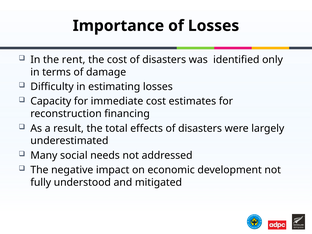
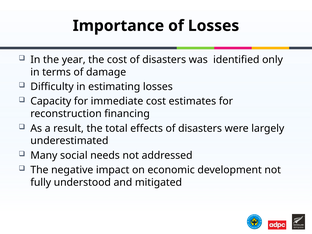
rent: rent -> year (74, 60)
